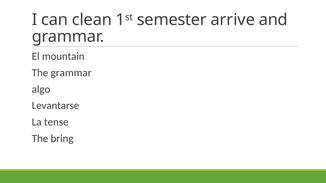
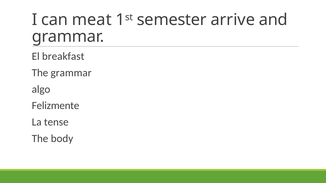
clean: clean -> meat (92, 20)
mountain: mountain -> breakfast (63, 56)
Levantarse: Levantarse -> Felizmente (56, 106)
bring: bring -> body (62, 139)
